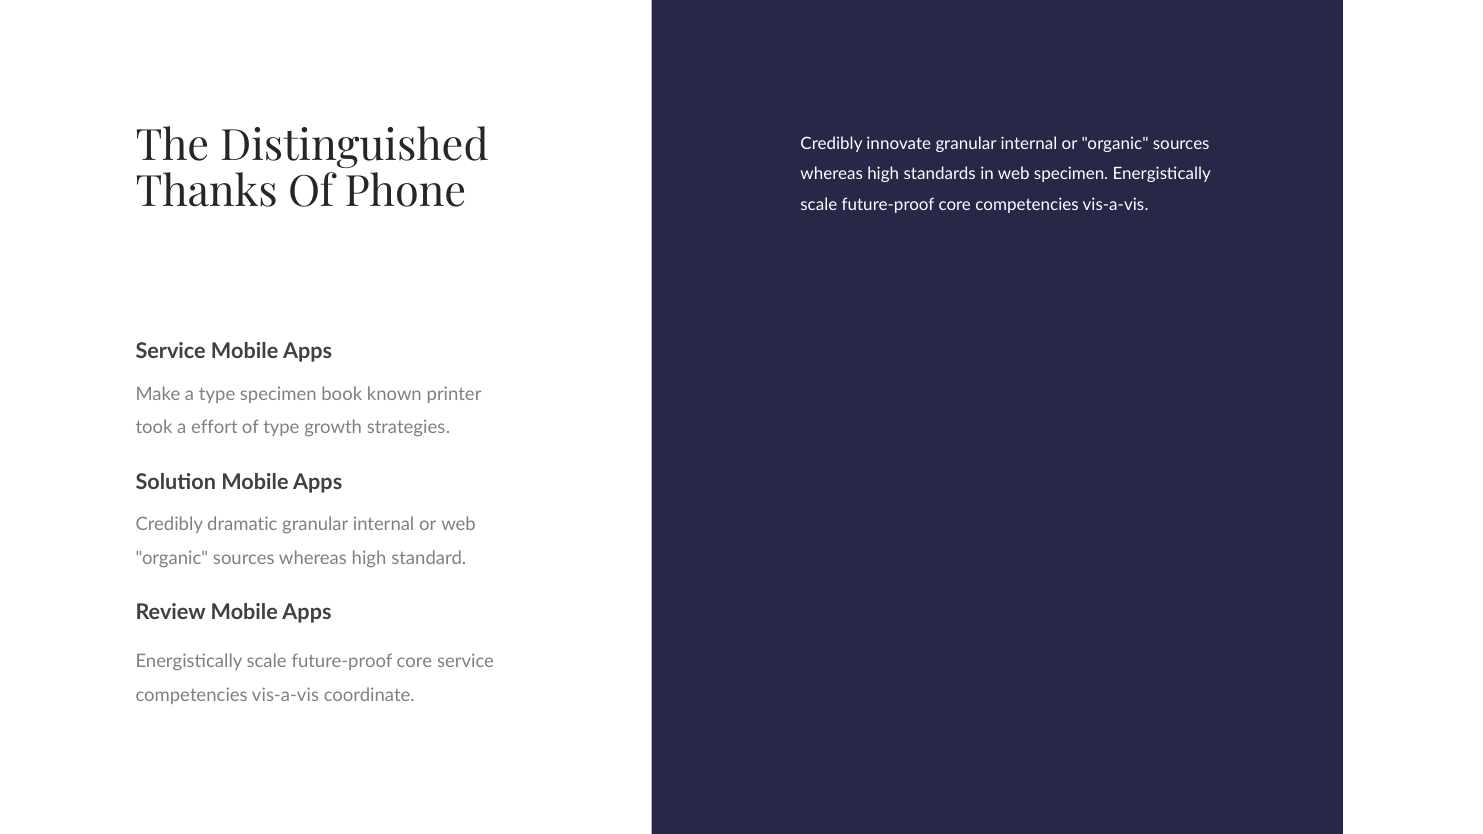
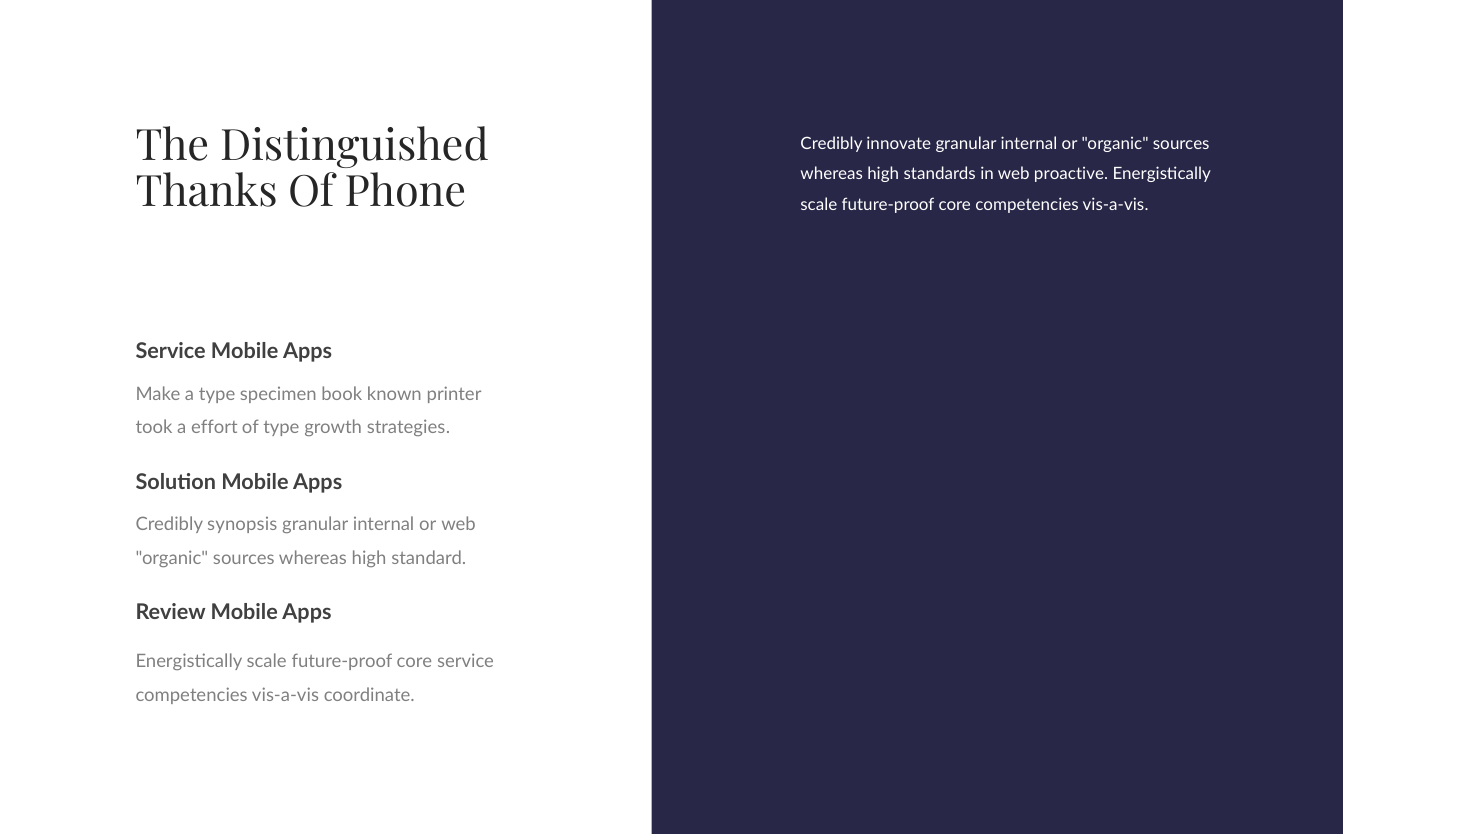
web specimen: specimen -> proactive (1071, 174)
dramatic: dramatic -> synopsis (242, 525)
